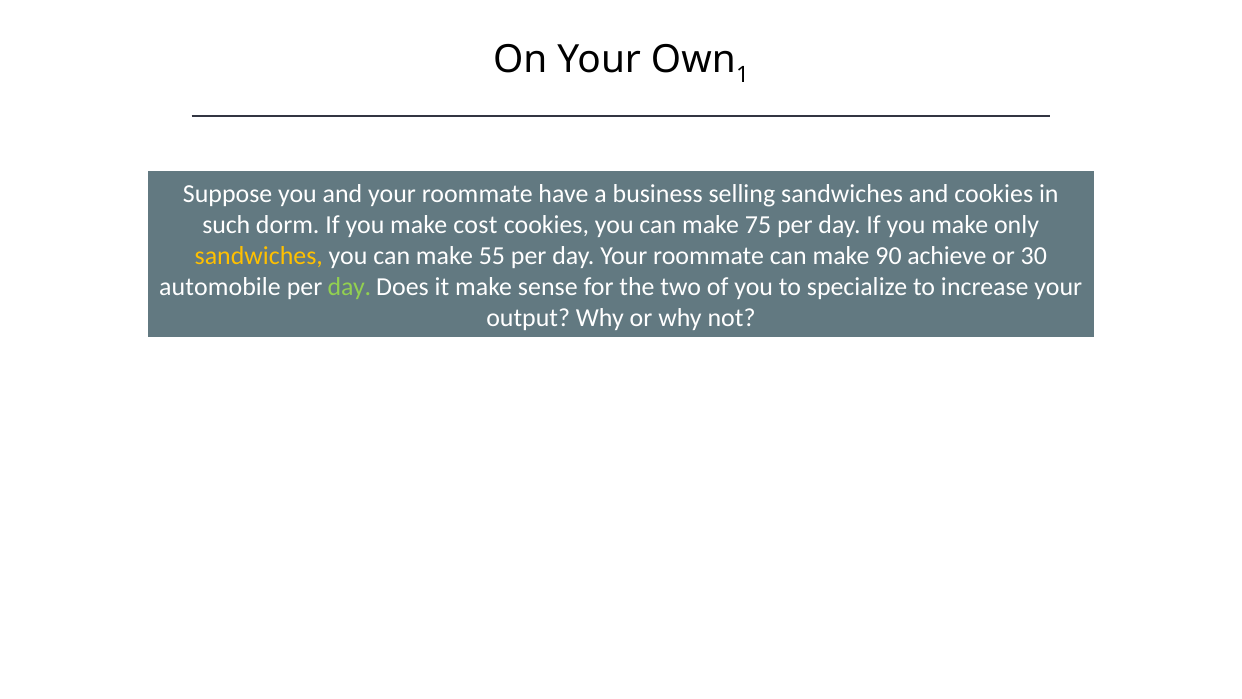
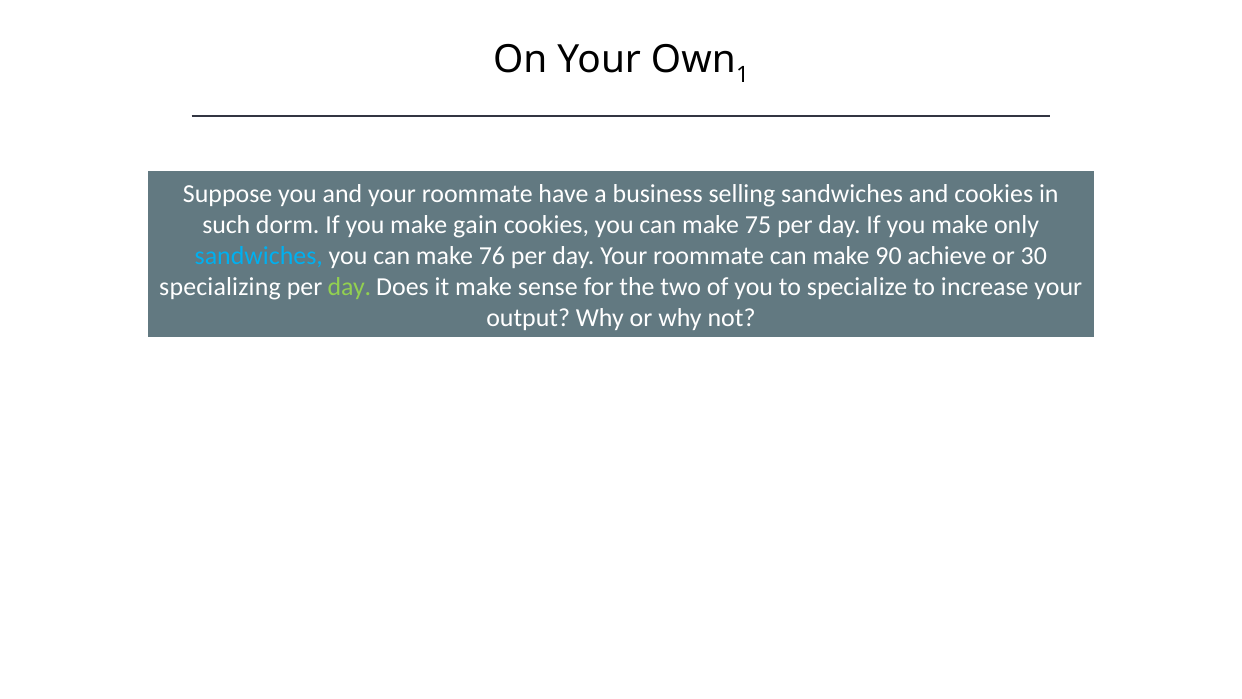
cost: cost -> gain (475, 225)
sandwiches colour: yellow -> light blue (259, 256)
55: 55 -> 76 (492, 256)
automobile: automobile -> specializing (220, 287)
